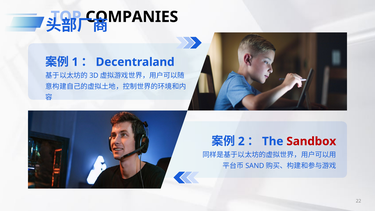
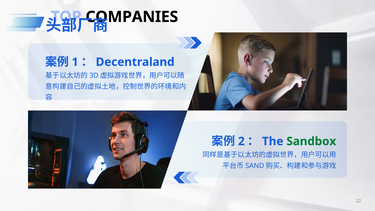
Sandbox colour: red -> green (311, 141)
